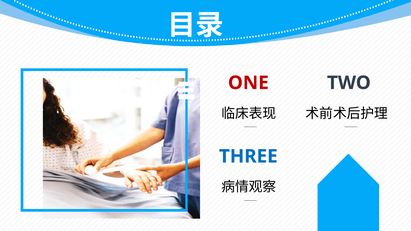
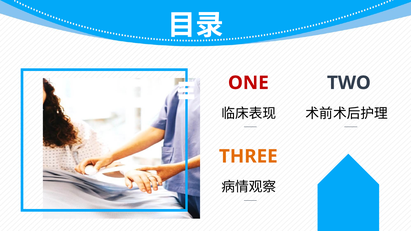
THREE colour: blue -> orange (248, 156)
